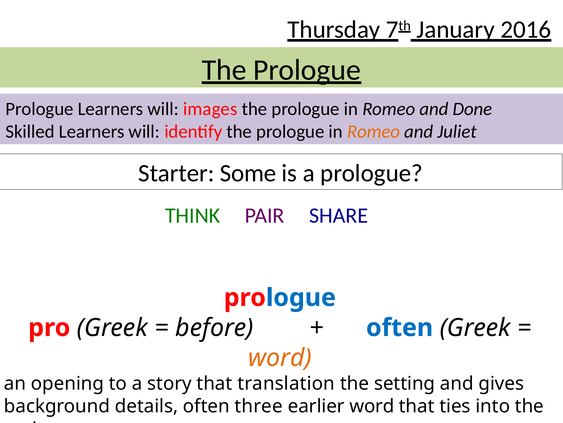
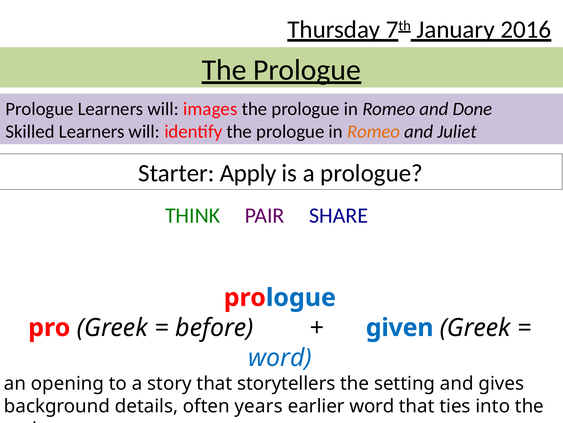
Some: Some -> Apply (248, 173)
often: often -> given (400, 327)
word colour: orange -> blue (280, 357)
translation: translation -> storytellers (286, 383)
three: three -> years (259, 406)
